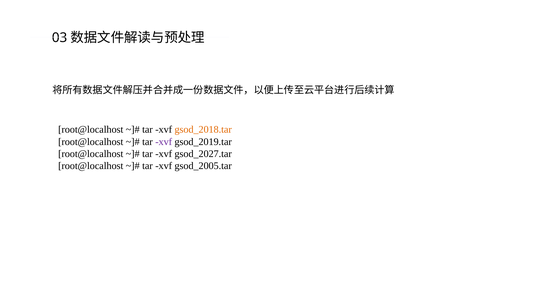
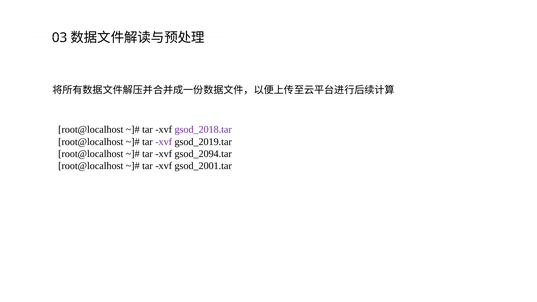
gsod_2018.tar colour: orange -> purple (203, 130)
gsod_2027.tar: gsod_2027.tar -> gsod_2094.tar (203, 154)
gsod_2005.tar: gsod_2005.tar -> gsod_2001.tar (203, 166)
